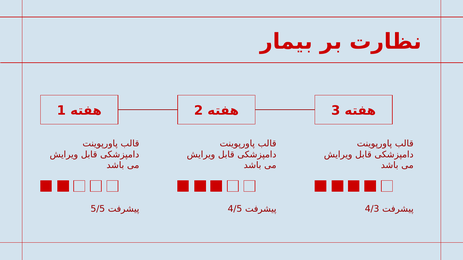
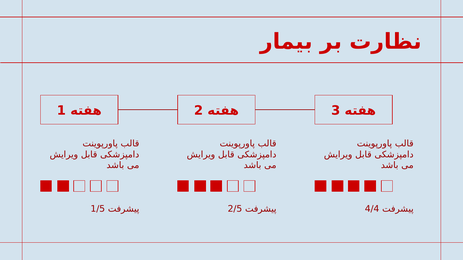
5/5: 5/5 -> 1/5 (98, 209)
4/5: 4/5 -> 2/5 (235, 209)
4/3: 4/3 -> 4/4 (372, 209)
